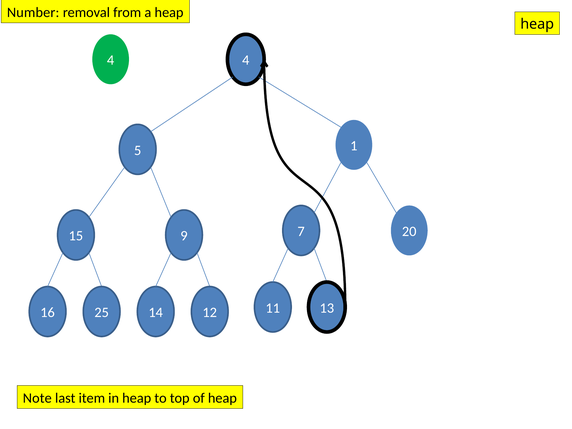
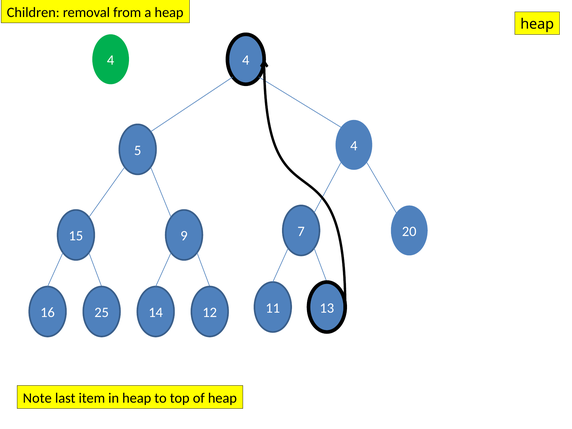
Number: Number -> Children (33, 12)
5 1: 1 -> 4 (354, 146)
